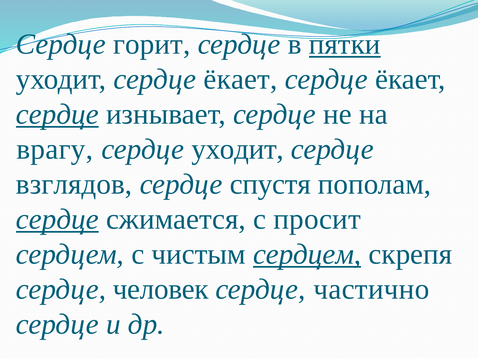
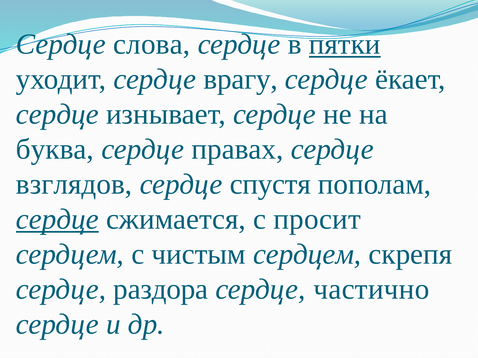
горит: горит -> слова (152, 44)
уходит сердце ёкает: ёкает -> врагу (241, 79)
сердце underline: present -> none (57, 114)
врагу: врагу -> буква (55, 149)
сердце уходит: уходит -> правах (237, 149)
сердцем underline: present -> none (307, 255)
человек: человек -> раздора (161, 290)
